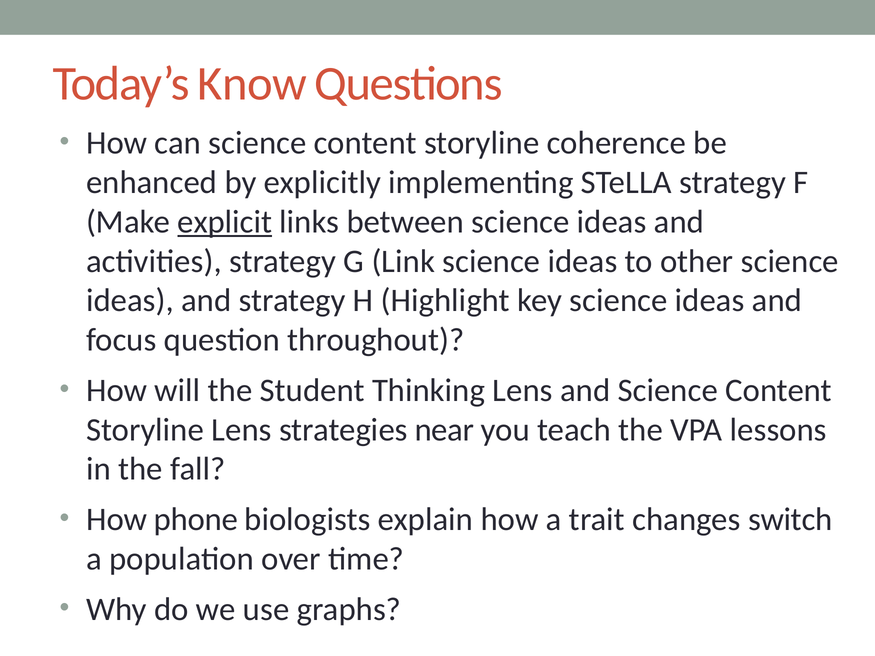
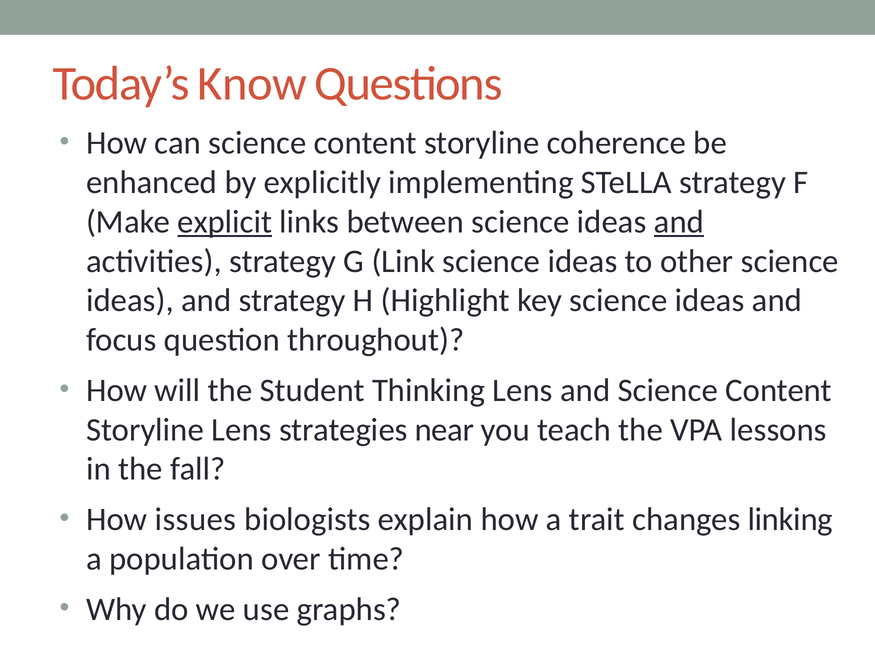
and underline: none -> present (679, 222)
phone: phone -> issues (196, 520)
switch: switch -> linking (790, 520)
